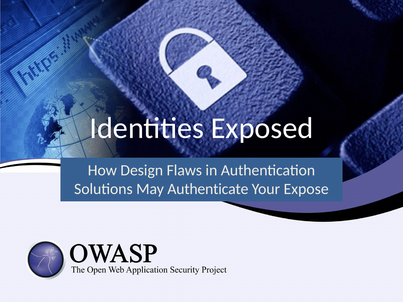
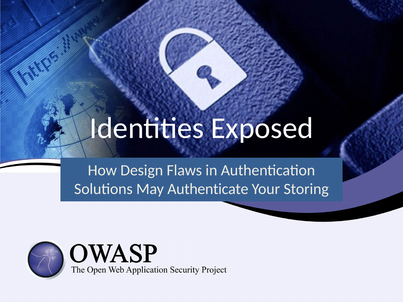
Expose: Expose -> Storing (306, 189)
